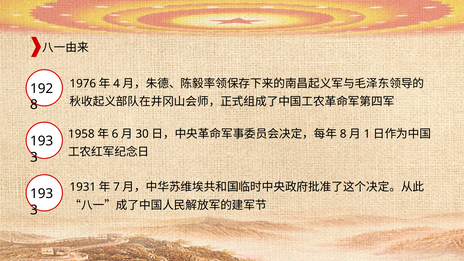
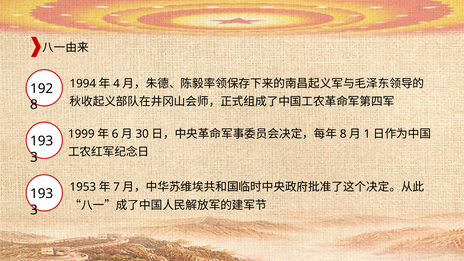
1976: 1976 -> 1994 (83, 84)
1958: 1958 -> 1999 (81, 134)
1931: 1931 -> 1953 (83, 187)
